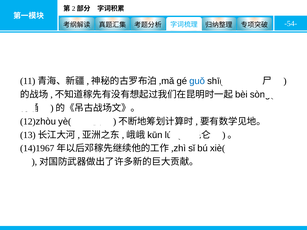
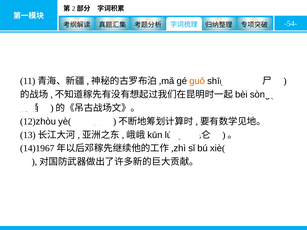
guǒ colour: blue -> orange (197, 81)
